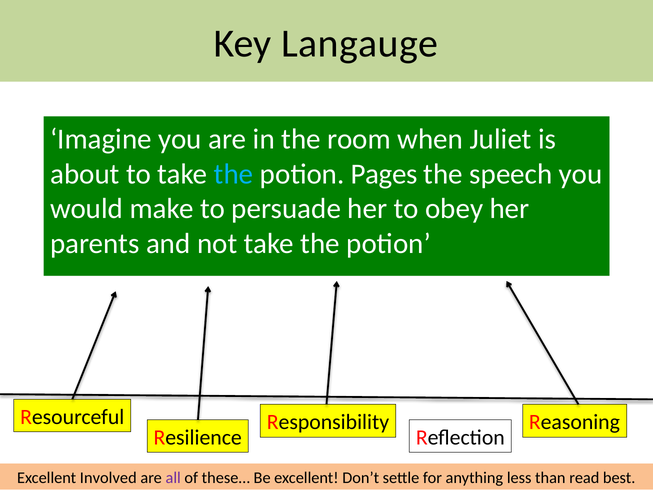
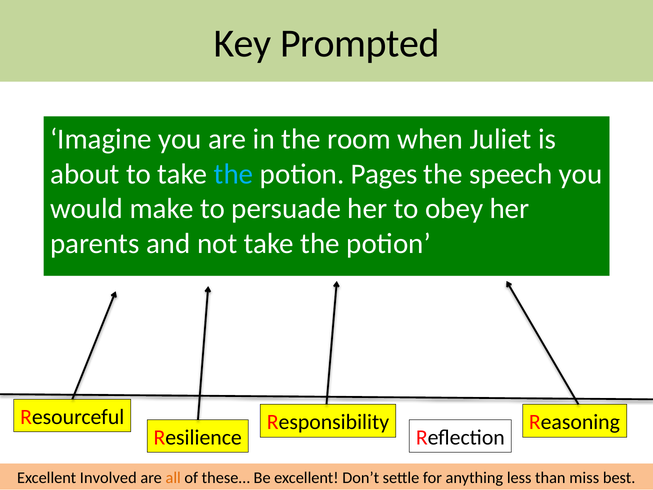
Langauge: Langauge -> Prompted (360, 44)
all colour: purple -> orange (173, 477)
read: read -> miss (584, 477)
